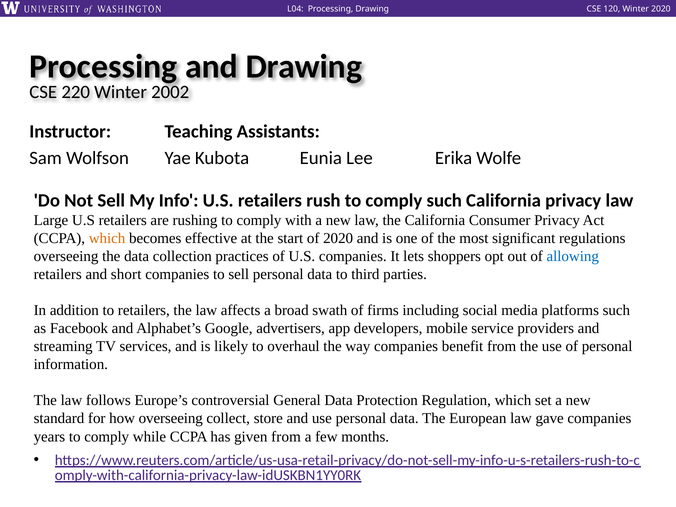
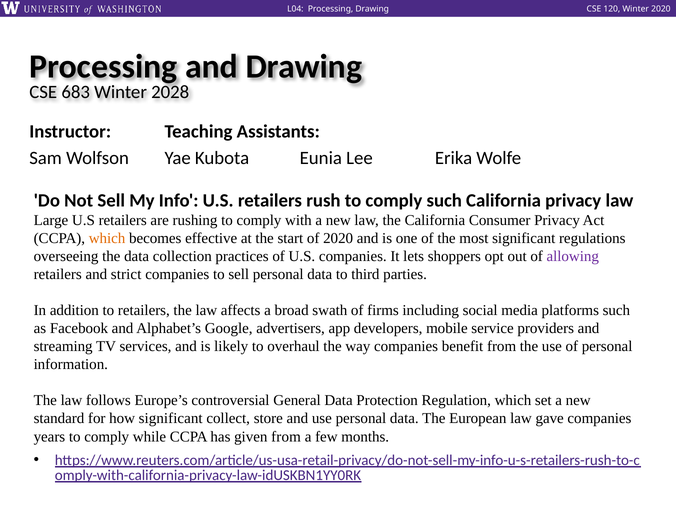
220: 220 -> 683 (76, 92)
2002: 2002 -> 2028 (170, 92)
allowing colour: blue -> purple (573, 256)
short: short -> strict (126, 274)
how overseeing: overseeing -> significant (171, 419)
